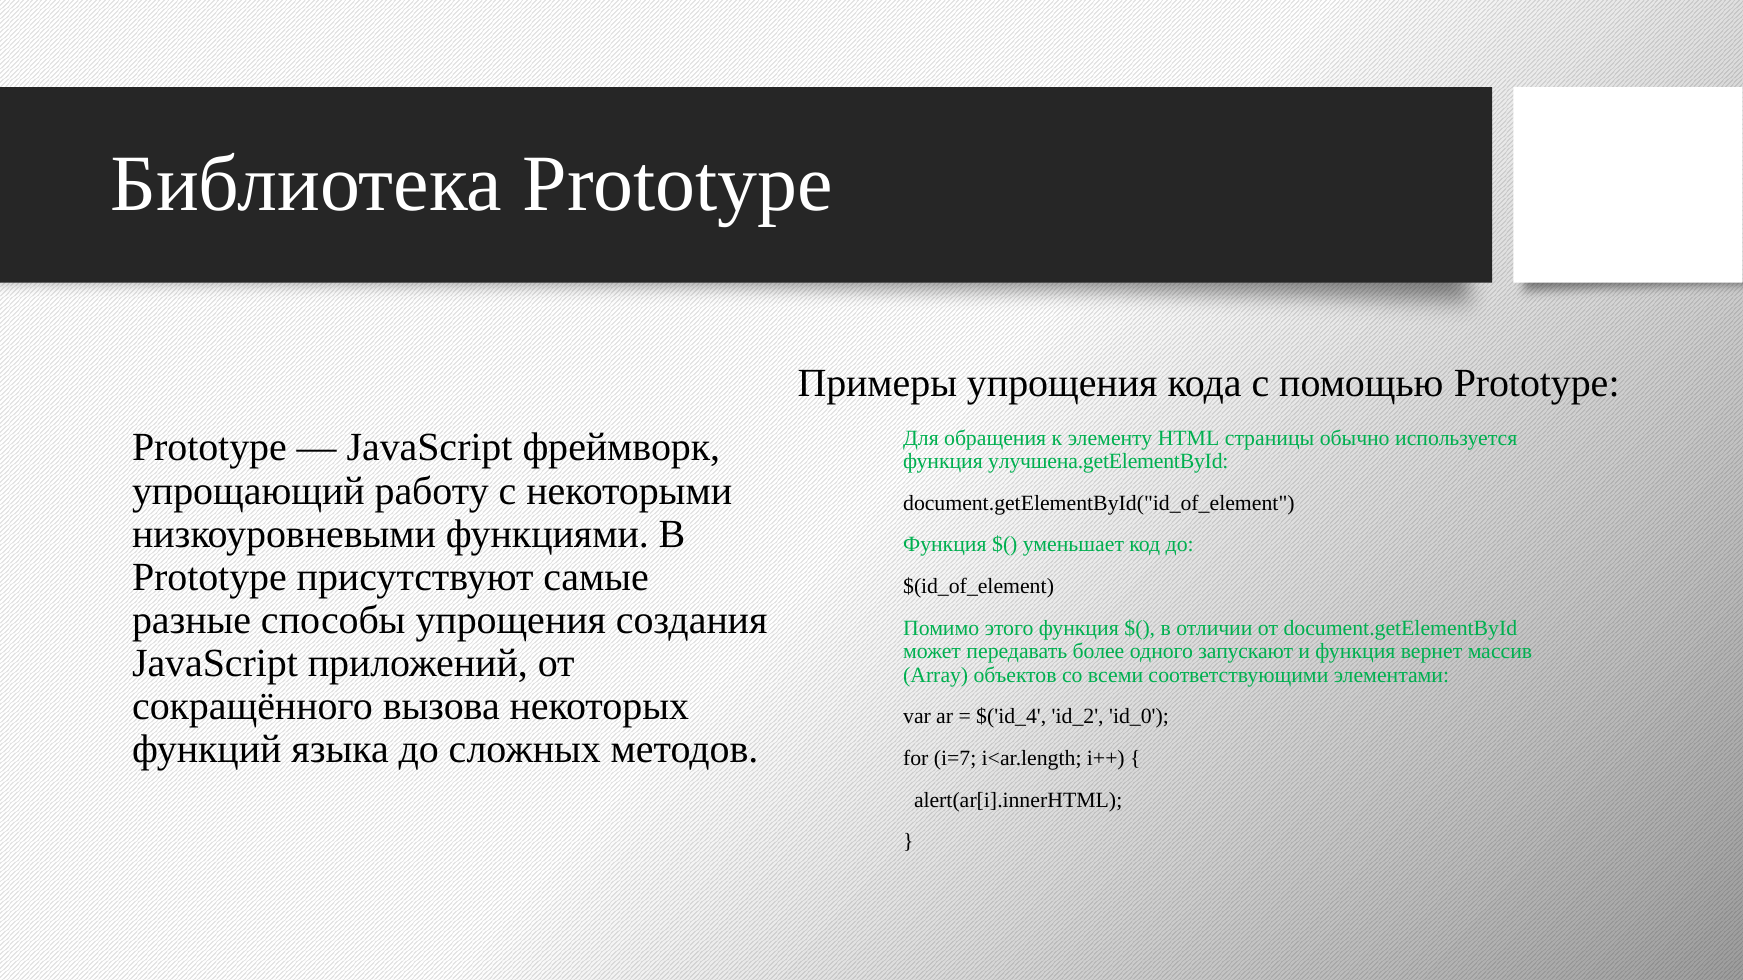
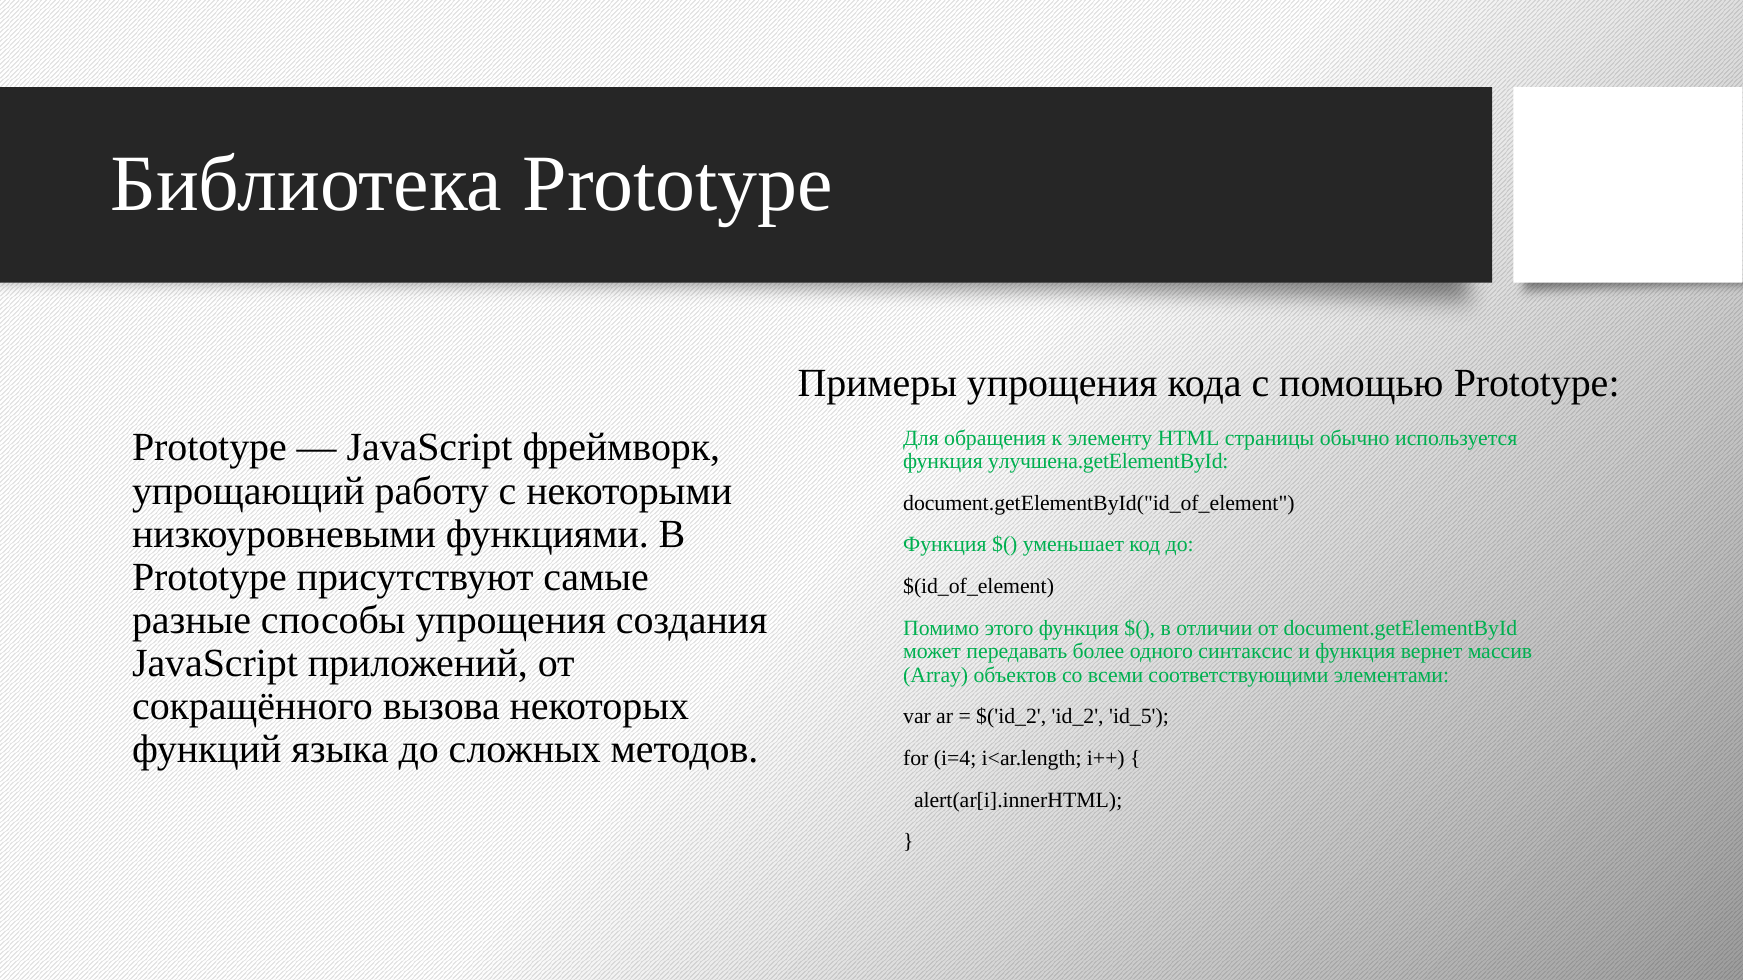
запускают: запускают -> синтаксис (1246, 652)
$('id_4: $('id_4 -> $('id_2 (1011, 717)
id_0: id_0 -> id_5 (1139, 717)
i=7: i=7 -> i=4 (955, 759)
